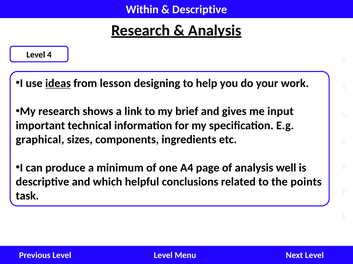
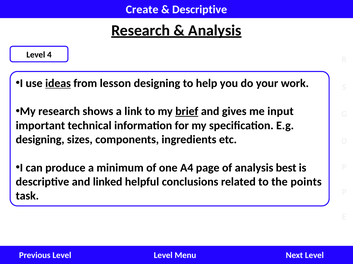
Within: Within -> Create (142, 10)
brief underline: none -> present (187, 112)
graphical: graphical -> designing (40, 140)
well: well -> best (286, 168)
which: which -> linked (108, 182)
